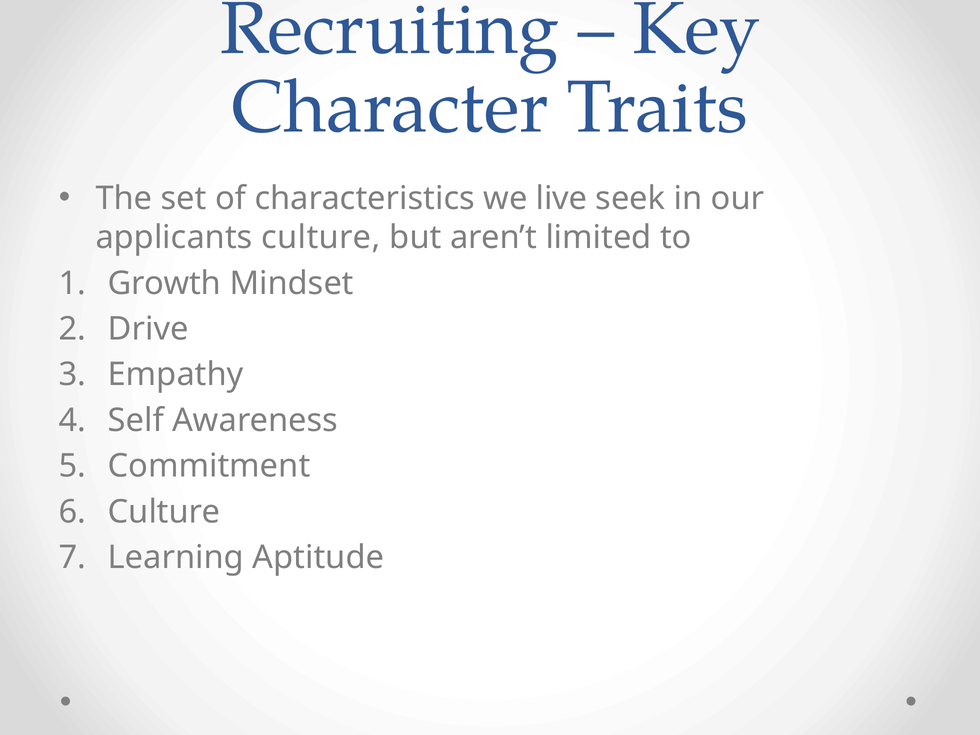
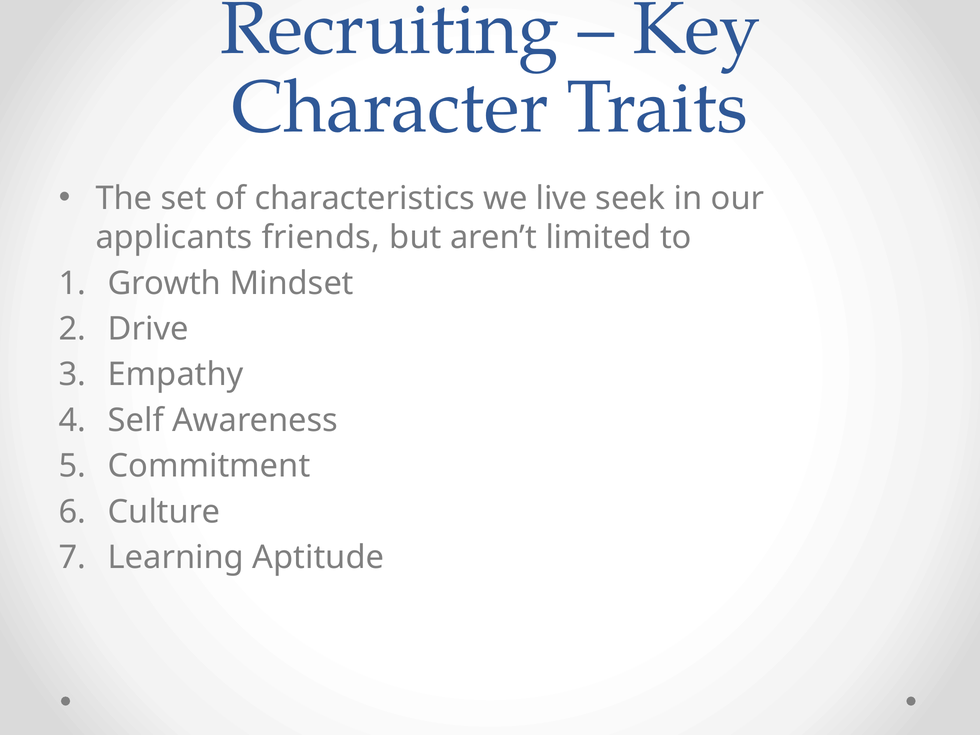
applicants culture: culture -> friends (321, 237)
